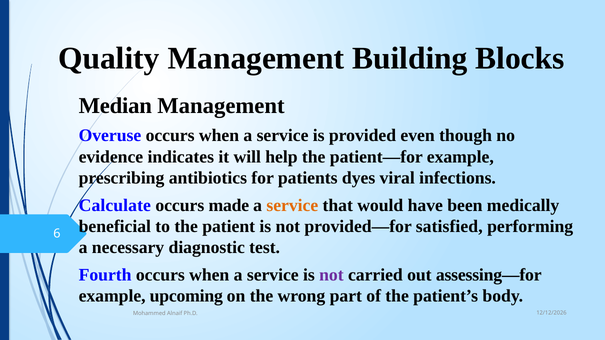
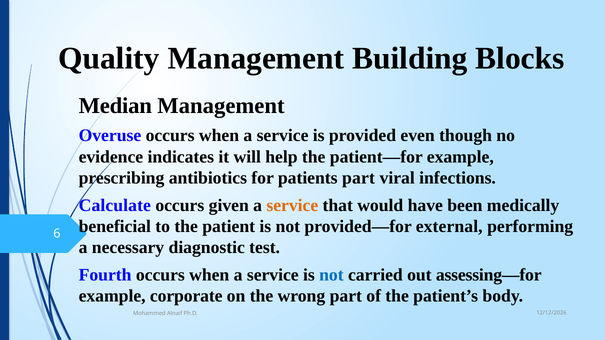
patients dyes: dyes -> part (359, 178)
made: made -> given (229, 205)
satisfied: satisfied -> external (449, 227)
not colour: purple -> blue (331, 275)
upcoming: upcoming -> corporate (186, 296)
